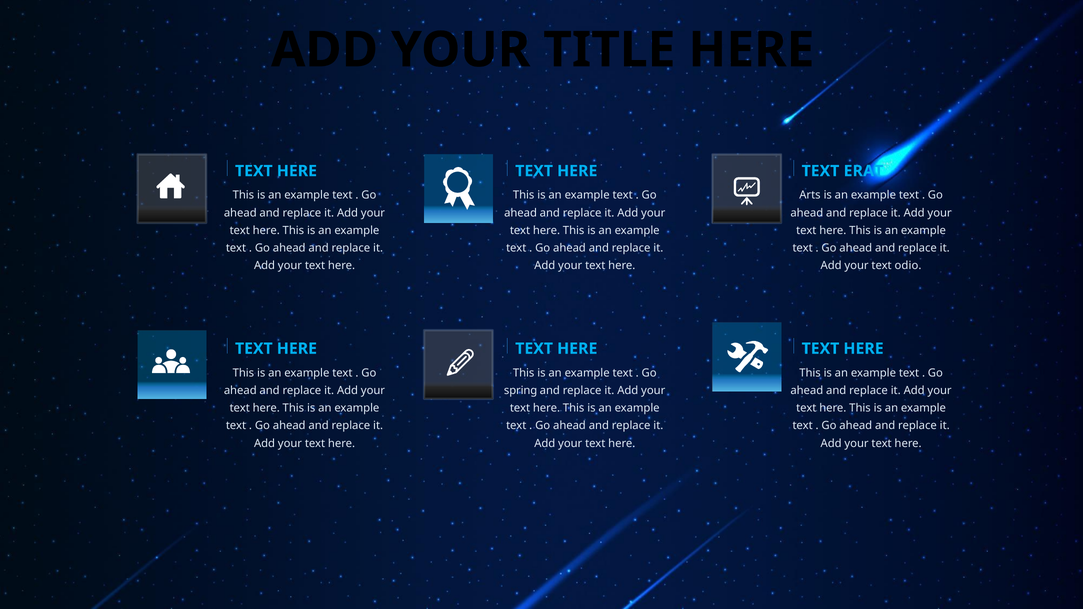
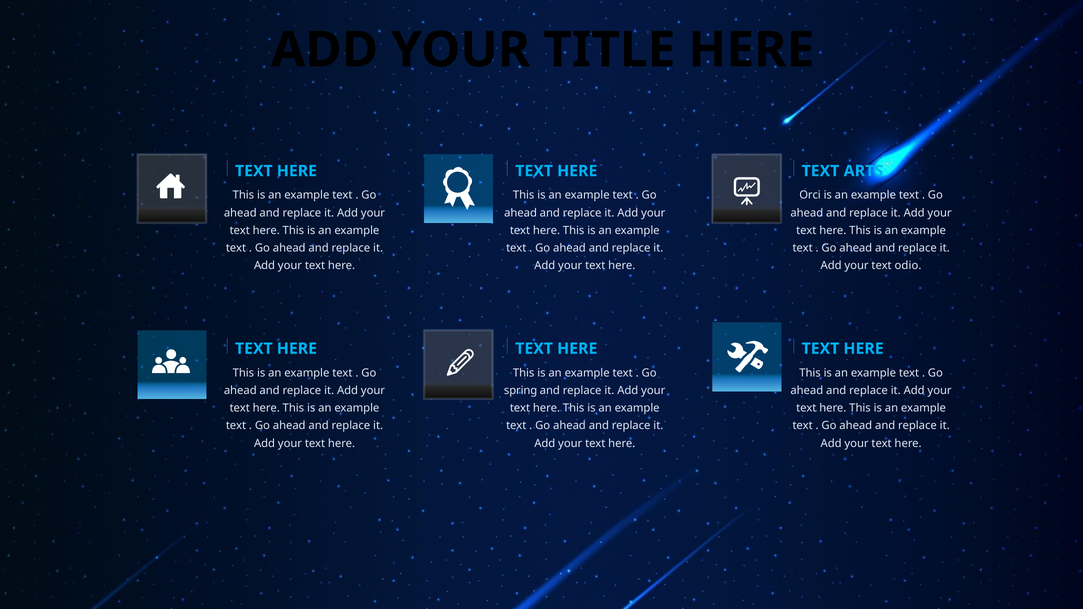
ERAT: ERAT -> ARTS (863, 171)
Arts: Arts -> Orci (810, 195)
